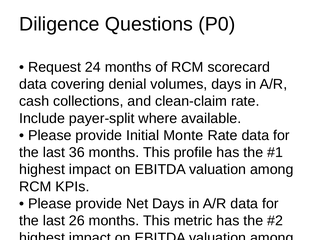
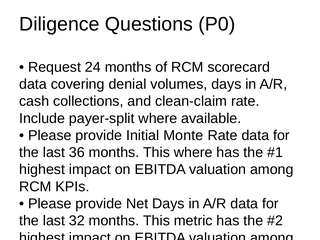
This profile: profile -> where (193, 152)
26: 26 -> 32 (77, 221)
